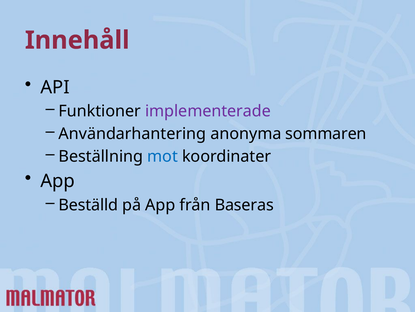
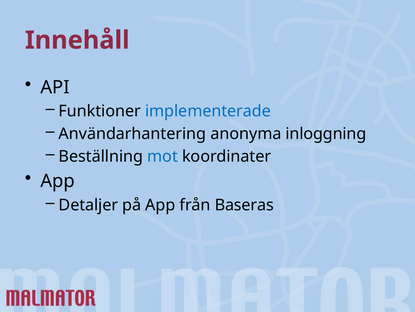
implementerade colour: purple -> blue (208, 111)
sommaren: sommaren -> inloggning (326, 134)
Beställd: Beställd -> Detaljer (88, 205)
